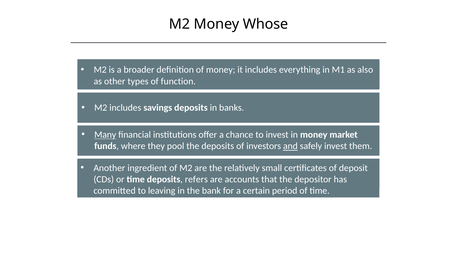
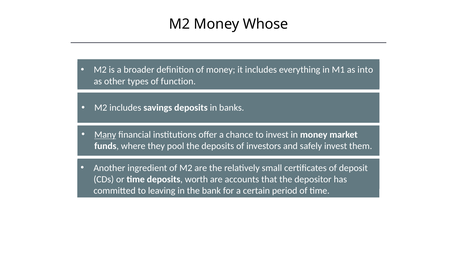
also: also -> into (365, 70)
and underline: present -> none (290, 146)
refers: refers -> worth (196, 179)
